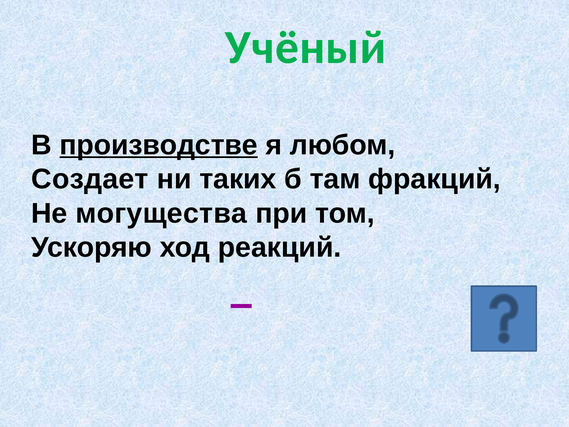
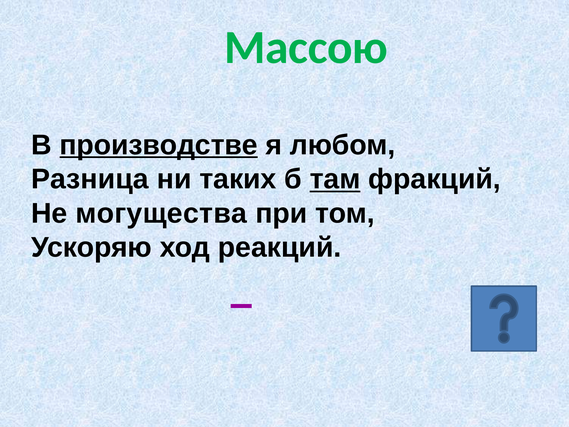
Учёный: Учёный -> Массою (306, 47)
Создает: Создает -> Разница (90, 179)
там underline: none -> present (335, 179)
